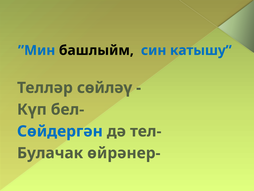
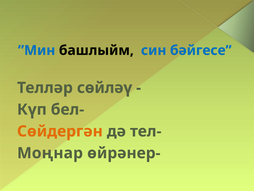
катышу: катышу -> бәйгесе (201, 50)
Сөйдергән colour: blue -> orange (60, 131)
Булачак: Булачак -> Моңнар (50, 153)
